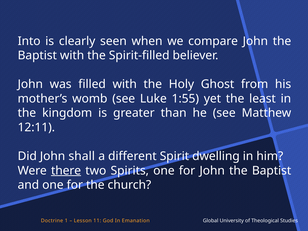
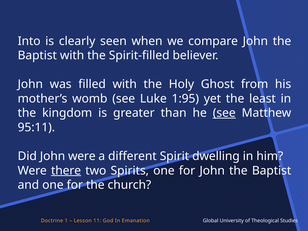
1:55: 1:55 -> 1:95 (185, 99)
see underline: none -> present (224, 113)
12:11: 12:11 -> 95:11 (36, 127)
John shall: shall -> were (82, 156)
